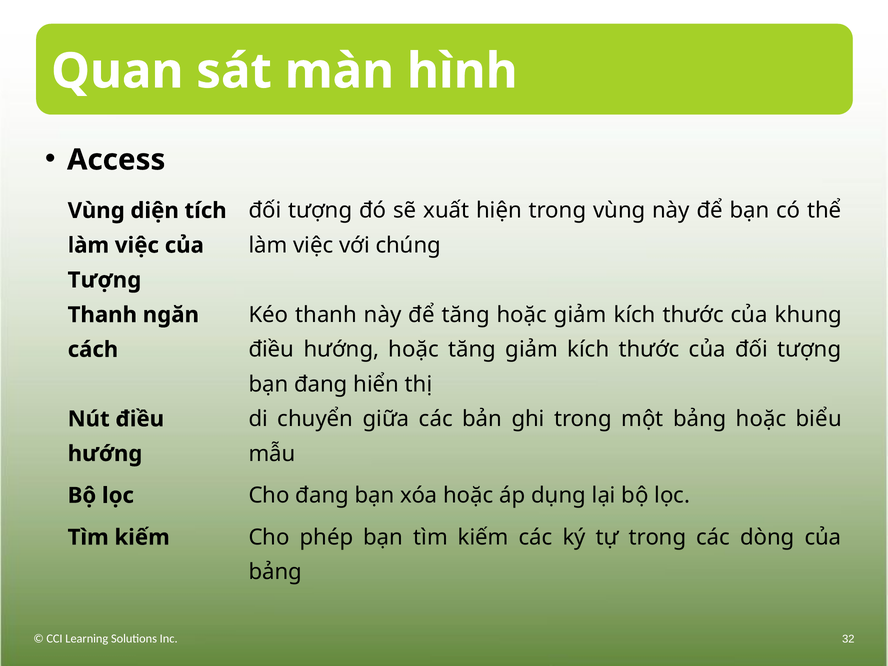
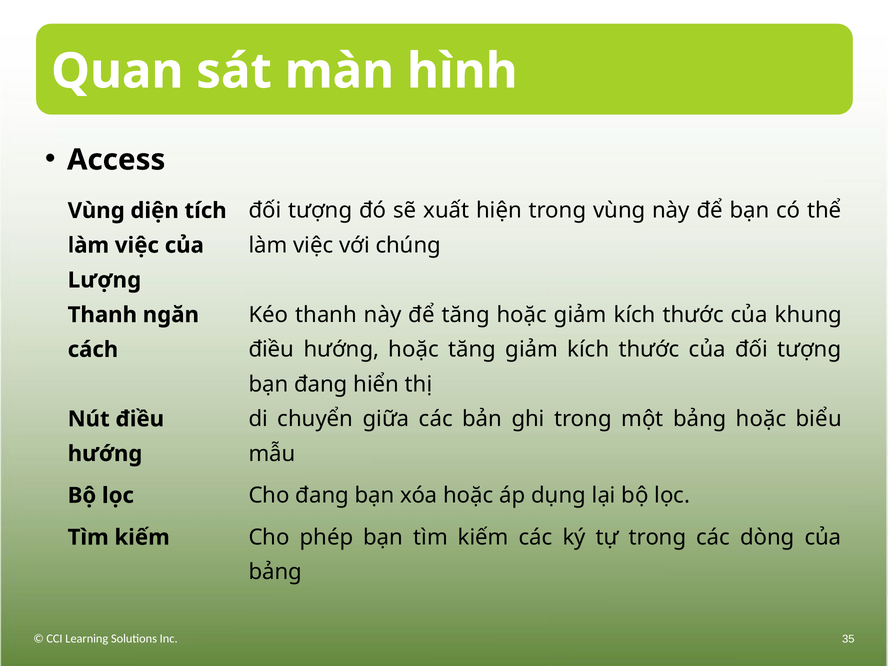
Tượng: Tượng -> Lượng (104, 280)
32: 32 -> 35 (848, 639)
